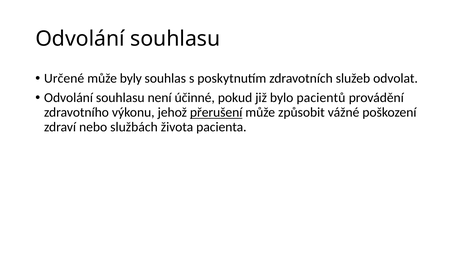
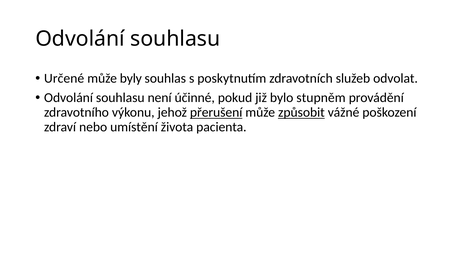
pacientů: pacientů -> stupněm (321, 98)
způsobit underline: none -> present (301, 112)
službách: službách -> umístění (134, 127)
